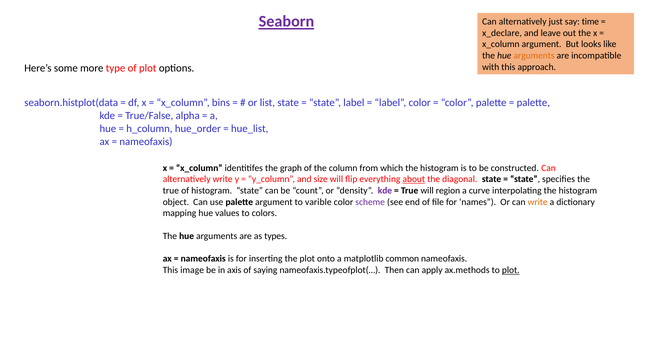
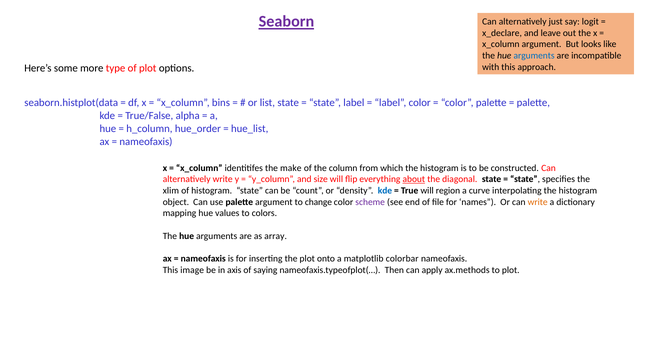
time: time -> logit (590, 22)
arguments colour: orange -> blue (534, 56)
graph: graph -> make (291, 168)
true: true -> xlim (171, 191)
kde colour: purple -> blue (385, 191)
varible: varible -> change (318, 202)
types: types -> array (276, 236)
common: common -> colorbar (402, 259)
plot underline: present -> none (511, 270)
